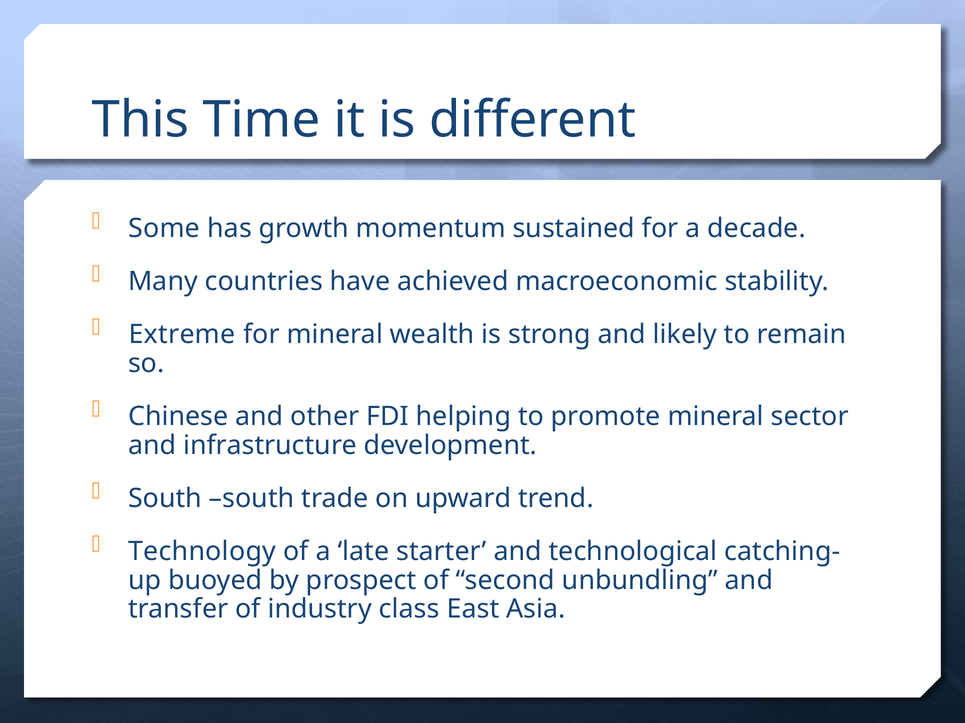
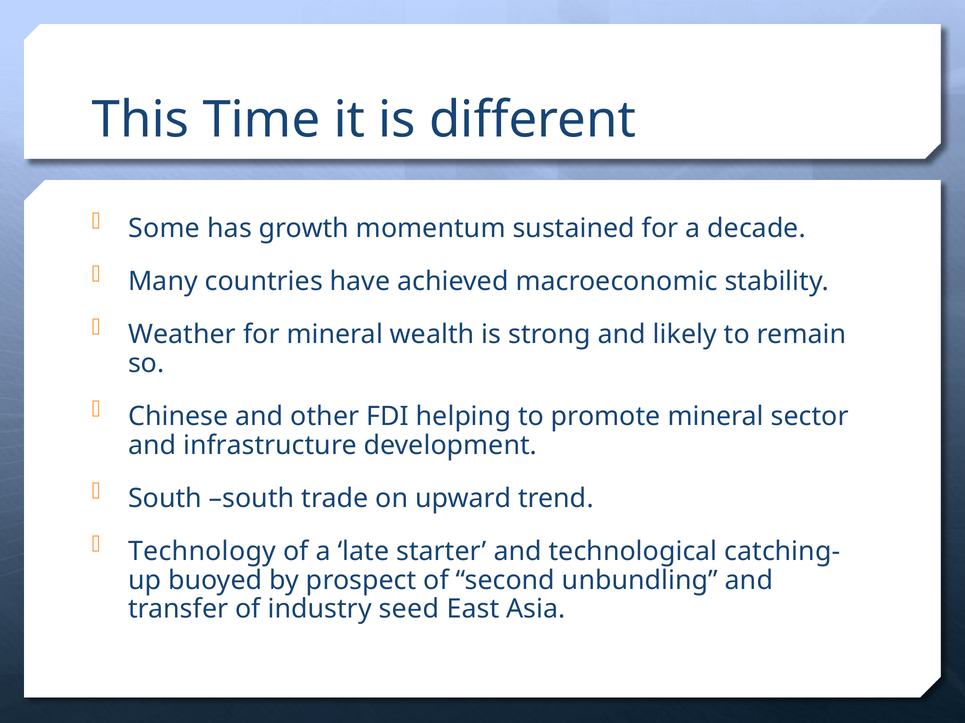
Extreme: Extreme -> Weather (182, 335)
class: class -> seed (409, 610)
